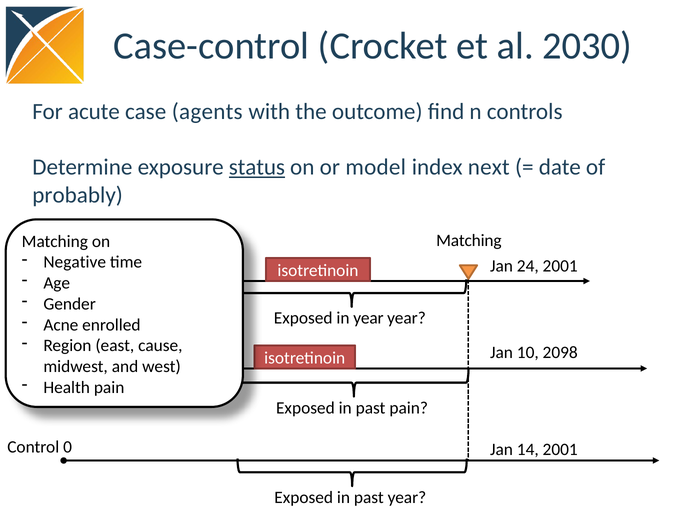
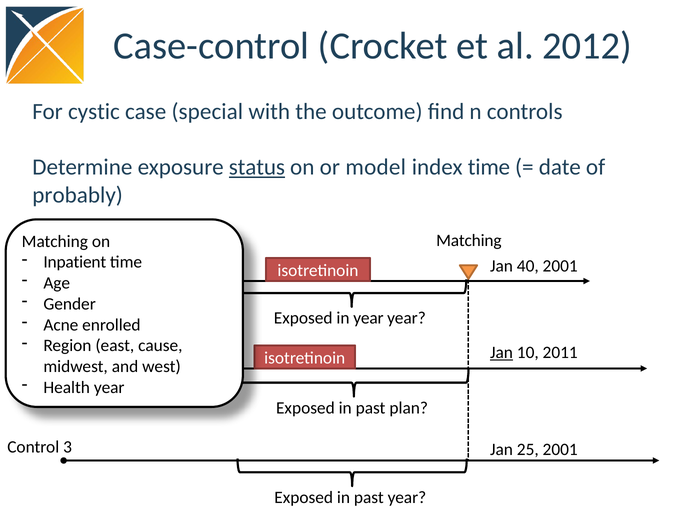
2030: 2030 -> 2012 (587, 46)
acute: acute -> cystic (94, 111)
agents: agents -> special (207, 111)
index next: next -> time (489, 167)
Negative: Negative -> Inpatient (75, 262)
24: 24 -> 40 (528, 266)
Jan underline: none -> present (502, 352)
2098: 2098 -> 2011 (560, 352)
Health pain: pain -> year (109, 387)
past pain: pain -> plan (409, 408)
0: 0 -> 3 (68, 446)
14: 14 -> 25 (528, 449)
